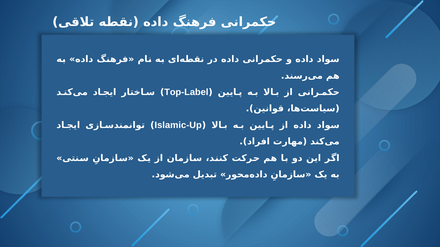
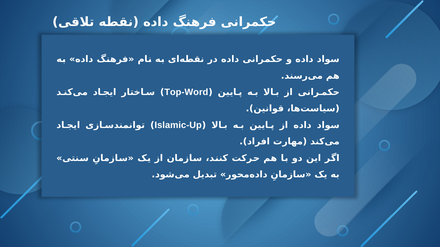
Top-Label: Top-Label -> Top-Word (186, 92)
